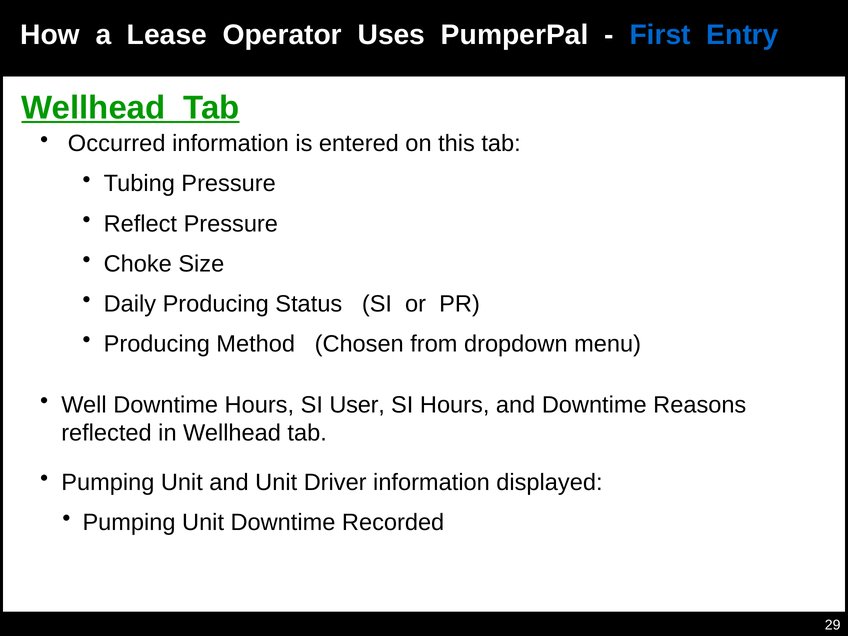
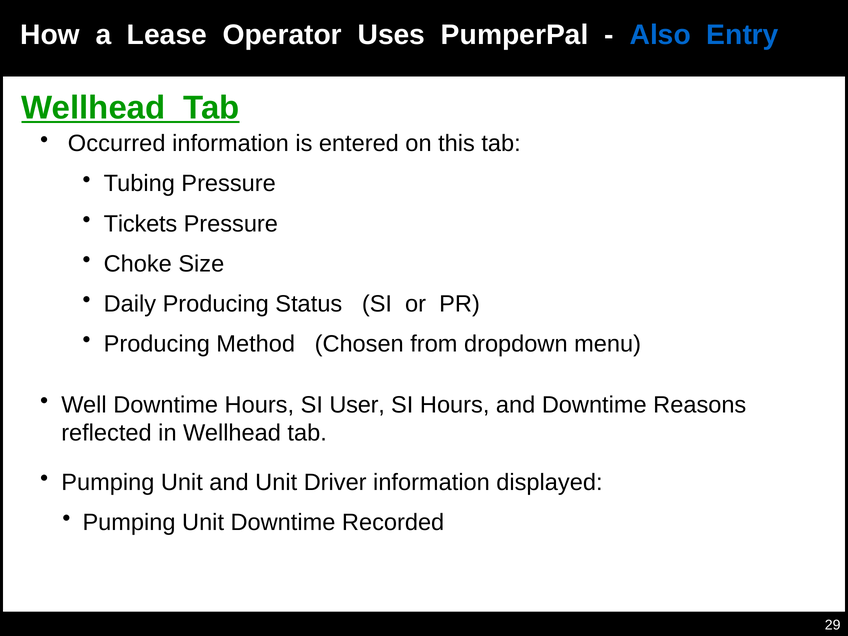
First: First -> Also (660, 35)
Reflect: Reflect -> Tickets (140, 224)
